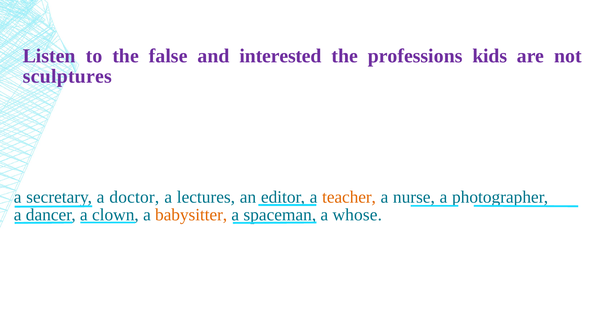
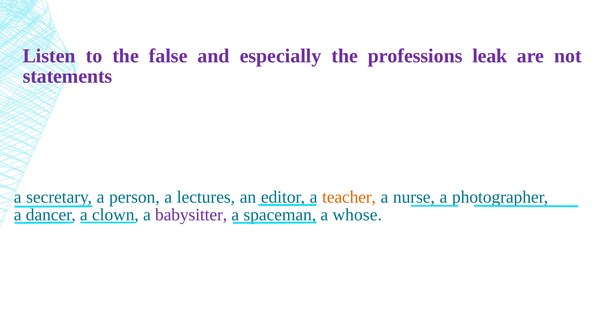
interested: interested -> especially (281, 56)
kids: kids -> leak (490, 56)
sculptures: sculptures -> statements (67, 76)
doctor: doctor -> person (134, 197)
babysitter colour: orange -> purple (191, 215)
